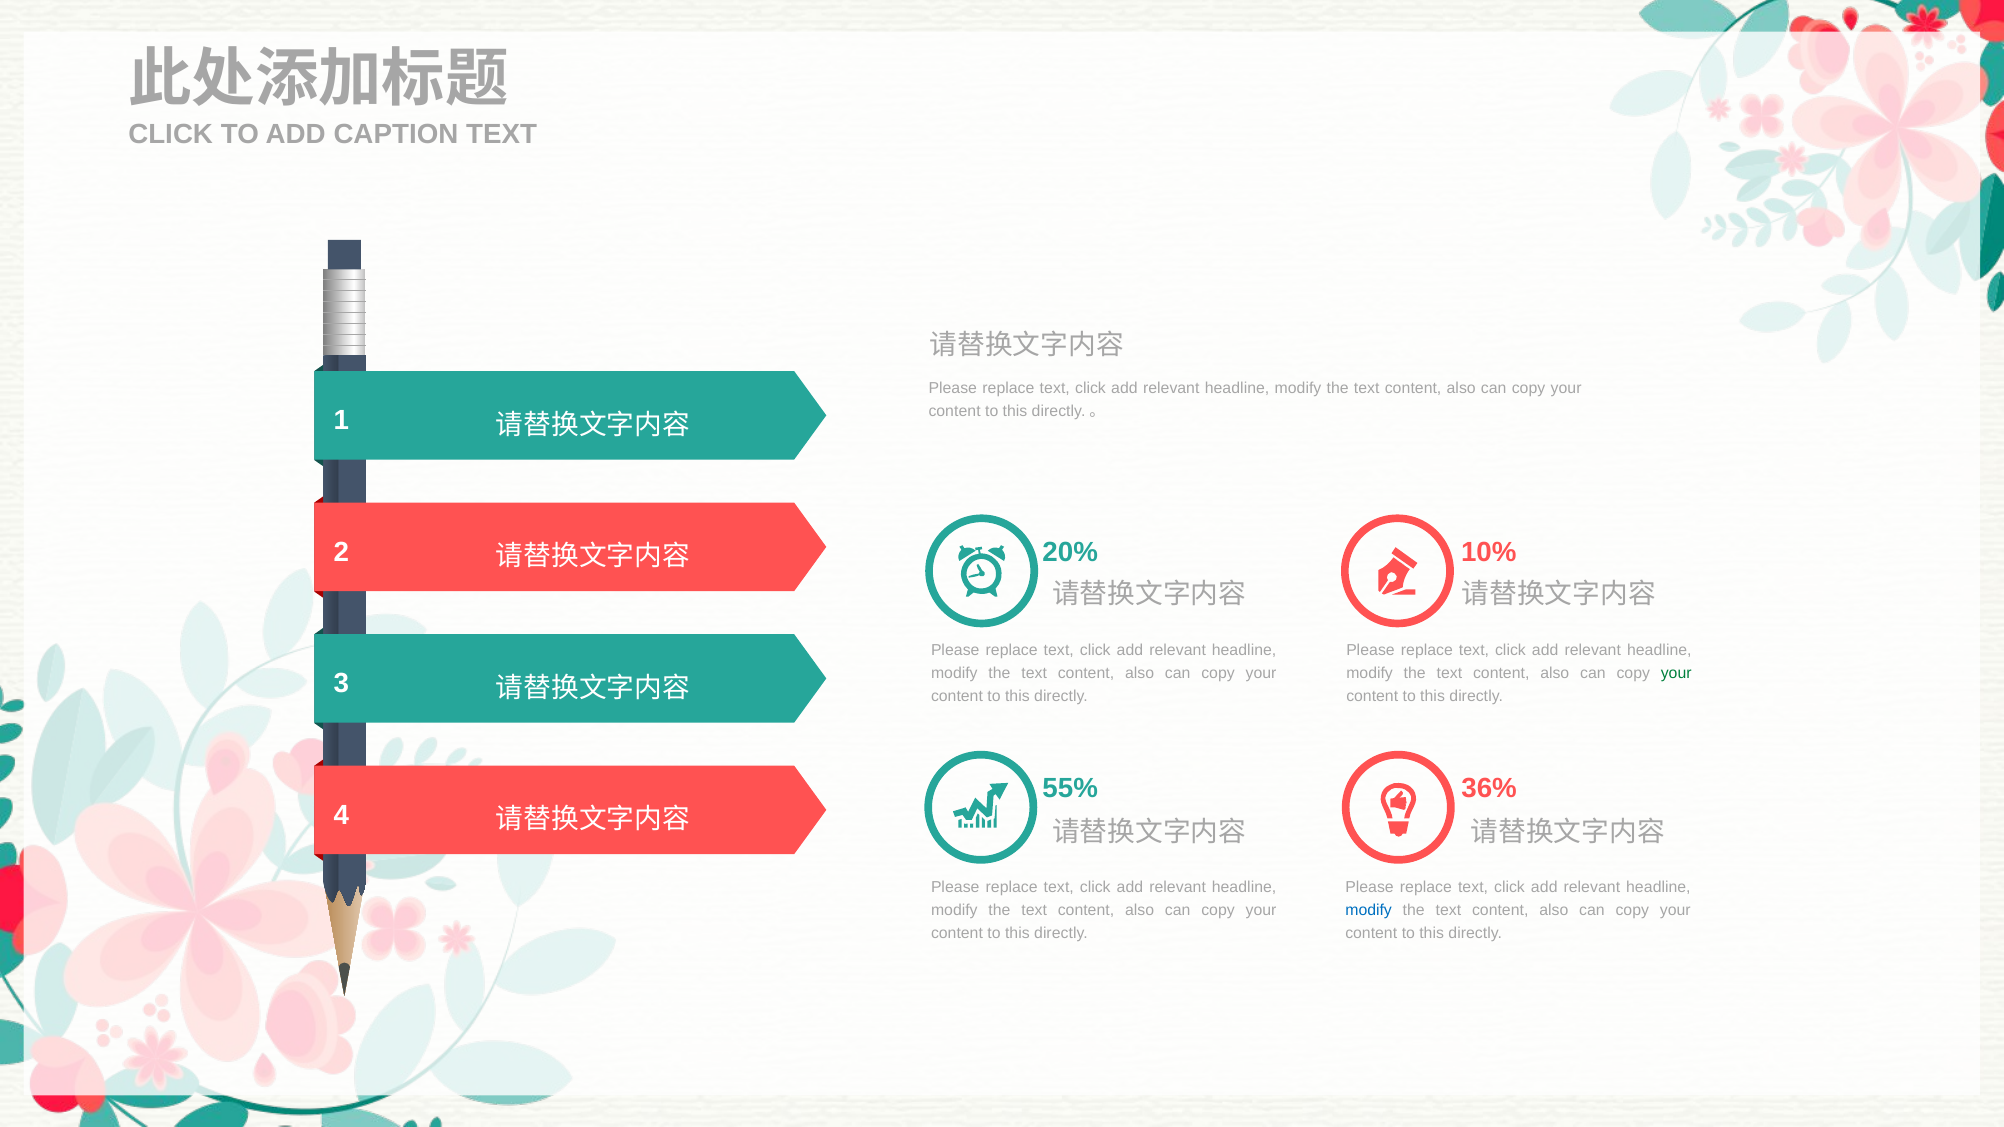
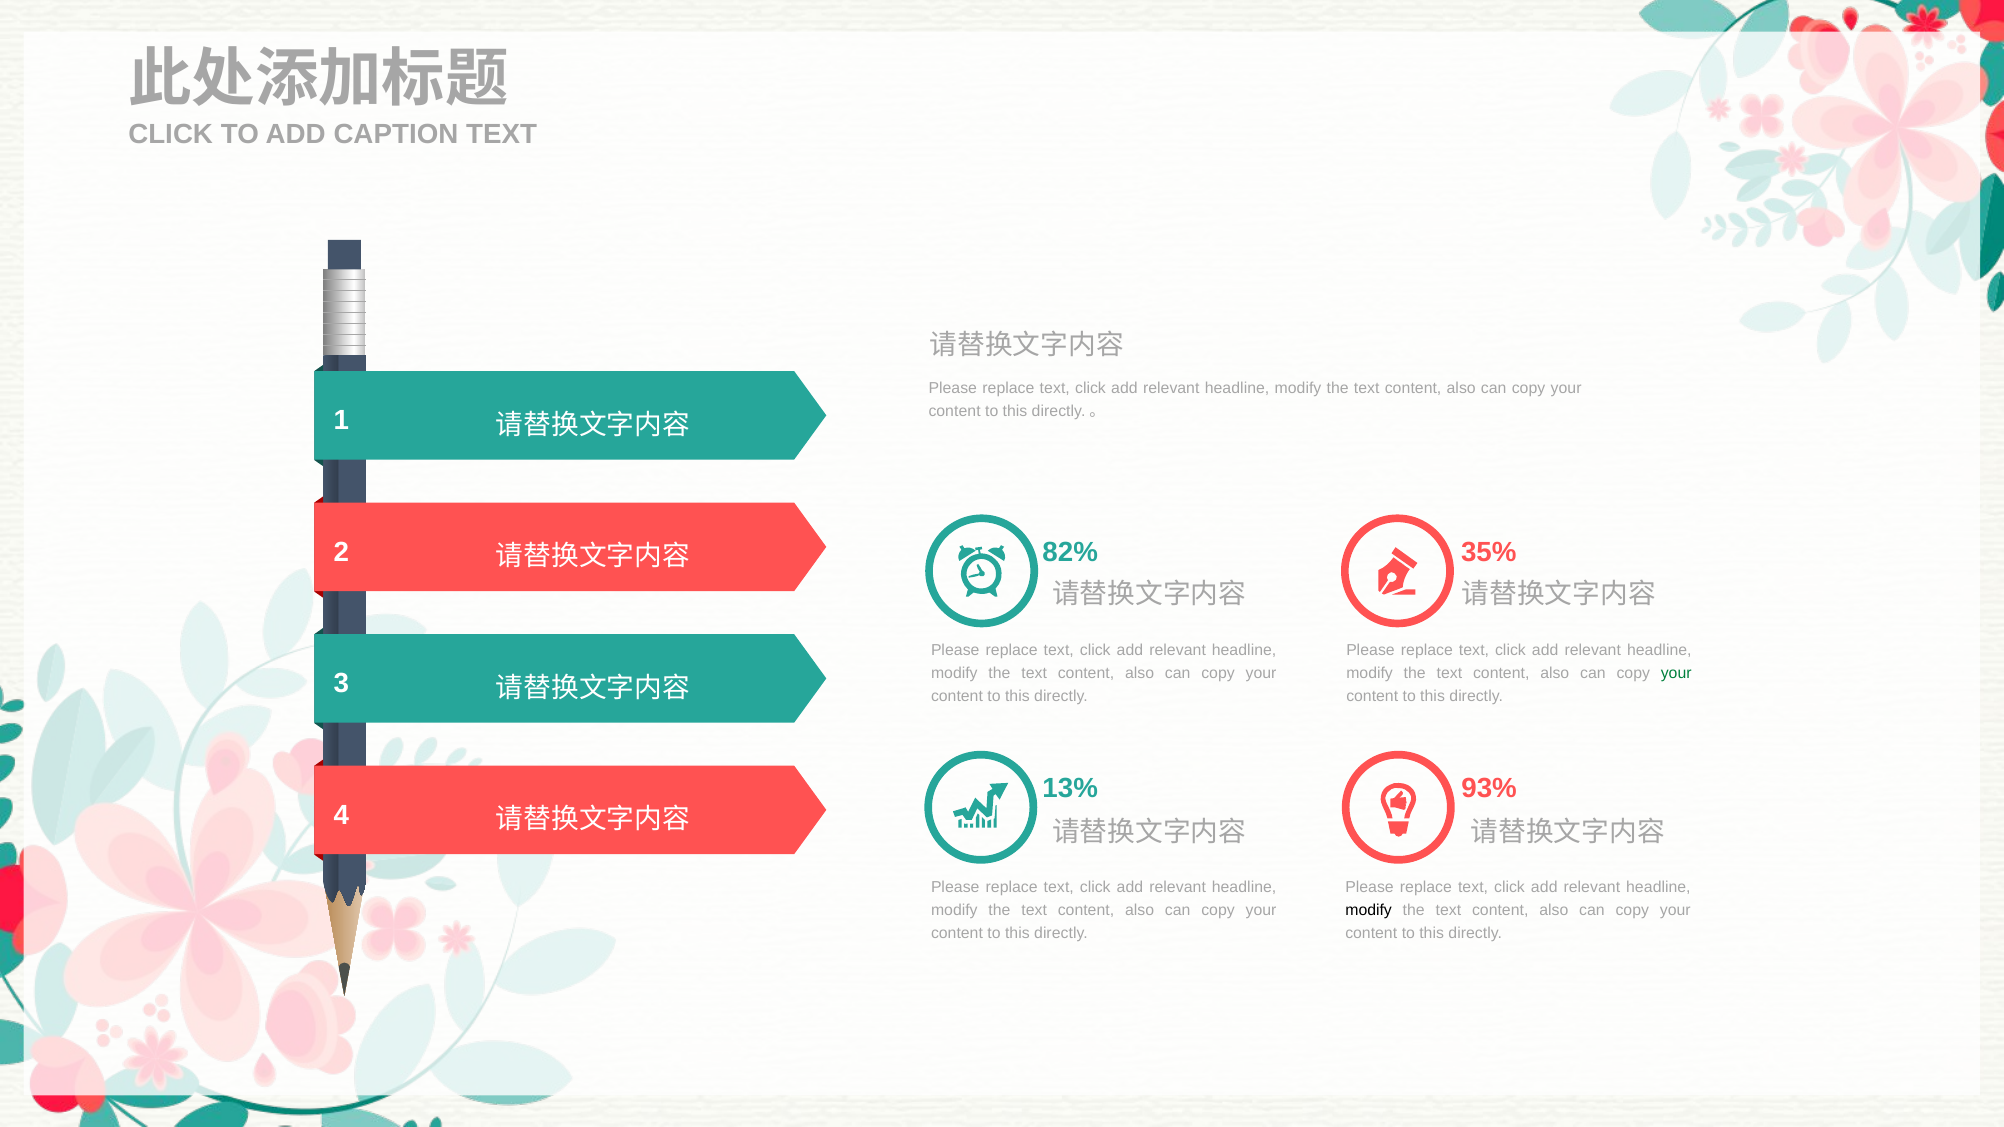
20%: 20% -> 82% (1070, 553)
10%: 10% -> 35% (1489, 553)
55%: 55% -> 13% (1070, 788)
36%: 36% -> 93% (1489, 788)
modify colour: blue -> black (1369, 911)
